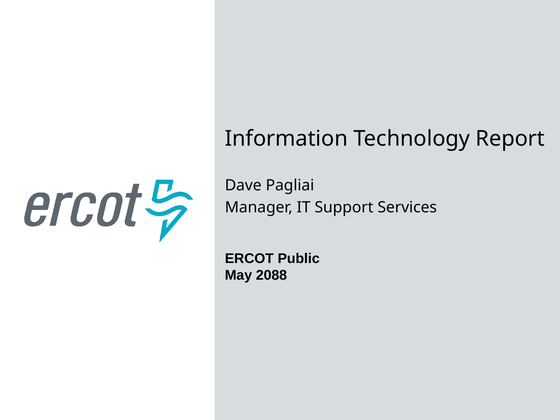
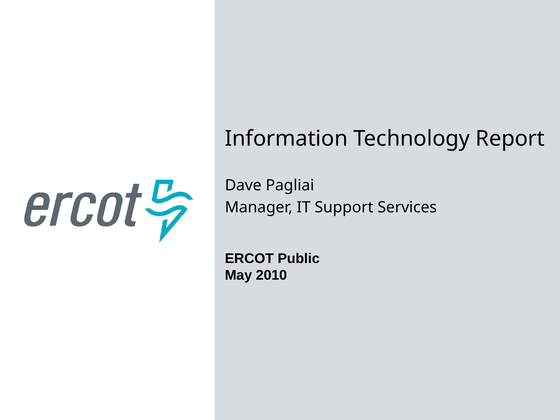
2088: 2088 -> 2010 (271, 275)
